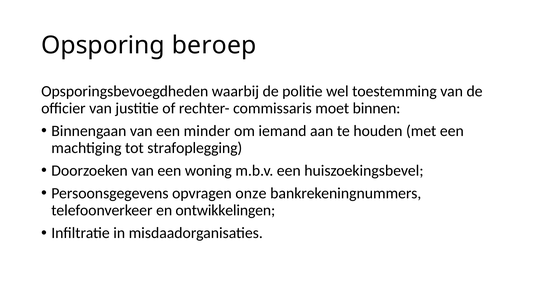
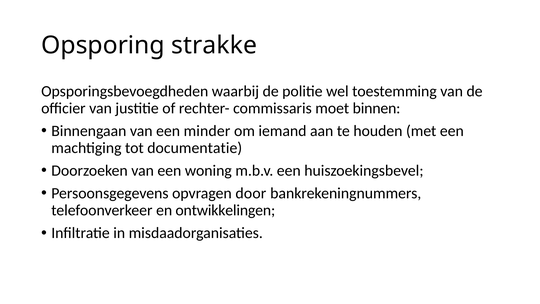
beroep: beroep -> strakke (214, 45)
strafoplegging: strafoplegging -> documentatie (195, 148)
onze: onze -> door (251, 193)
